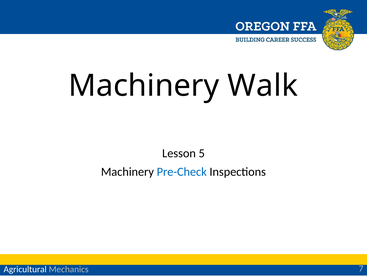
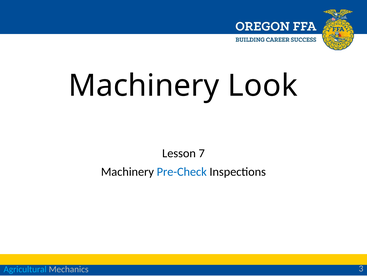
Walk: Walk -> Look (263, 86)
5: 5 -> 7 (202, 153)
Agricultural colour: white -> light blue (25, 269)
7: 7 -> 3 (361, 268)
